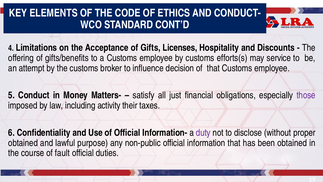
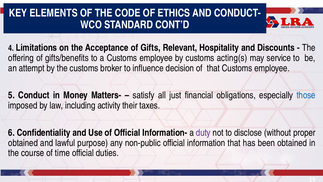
Licenses: Licenses -> Relevant (180, 48)
efforts(s: efforts(s -> acting(s (232, 58)
those colour: purple -> blue (306, 95)
fault: fault -> time (62, 153)
